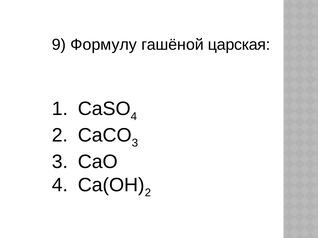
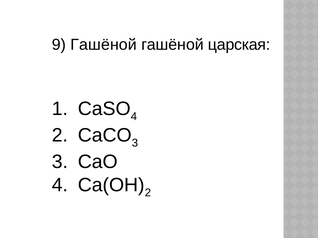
9 Формулу: Формулу -> Гашёной (104, 45)
